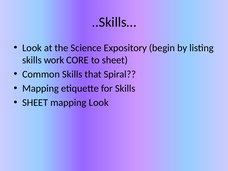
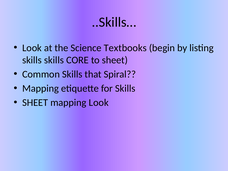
Expository: Expository -> Textbooks (125, 48)
skills work: work -> skills (54, 60)
